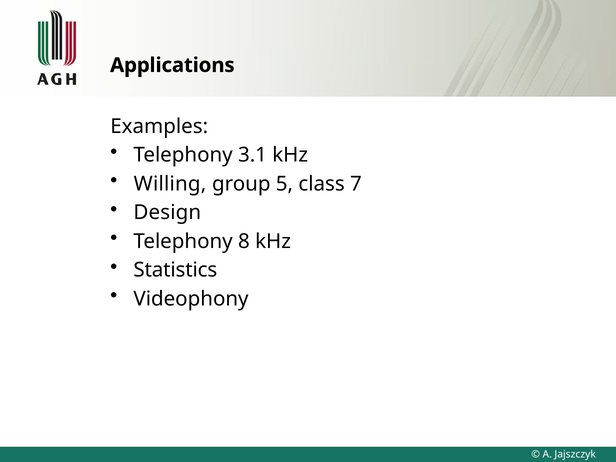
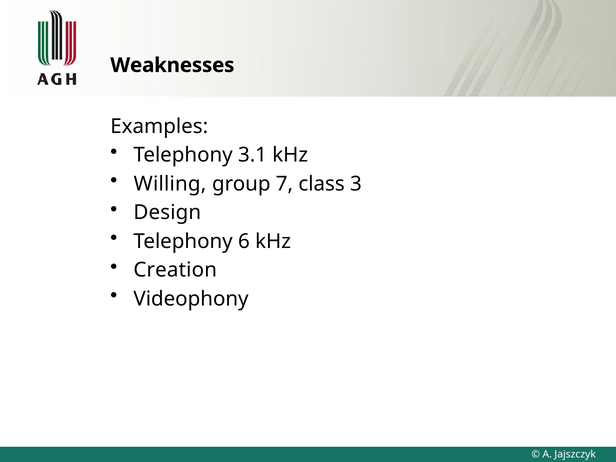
Applications: Applications -> Weaknesses (172, 65)
5: 5 -> 7 (284, 184)
7: 7 -> 3 (356, 184)
8: 8 -> 6 (244, 241)
Statistics: Statistics -> Creation (175, 270)
